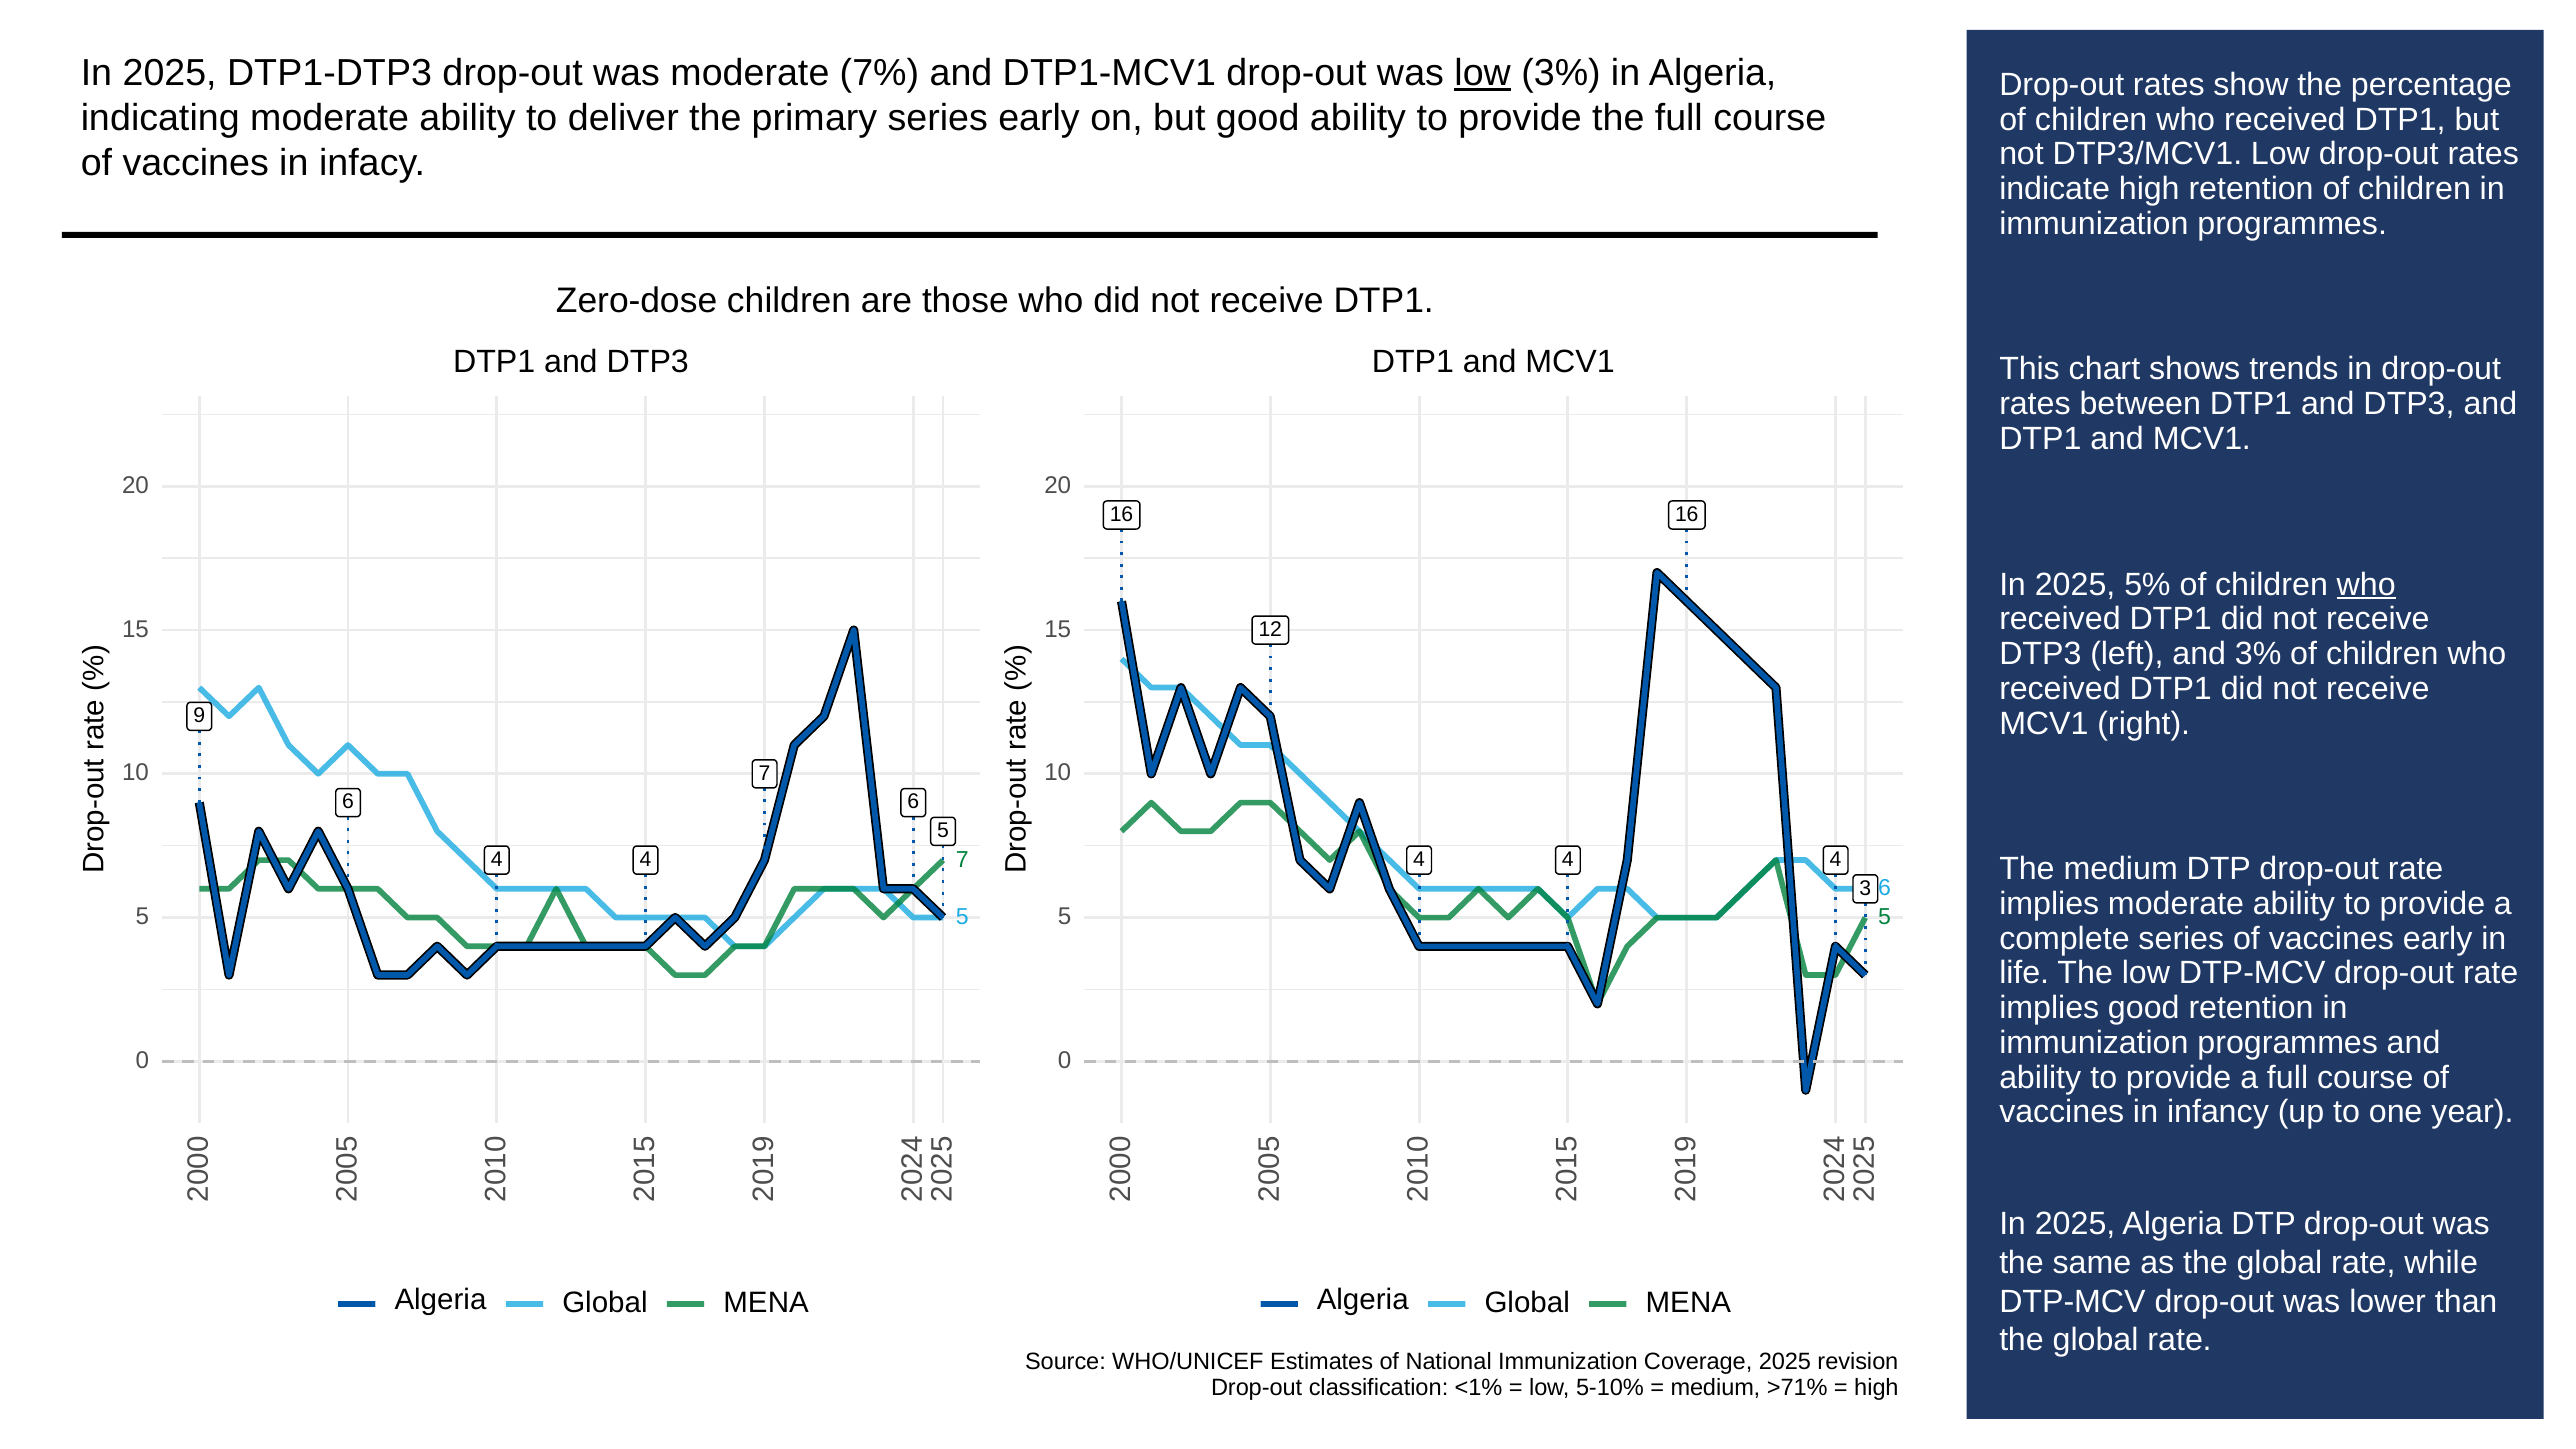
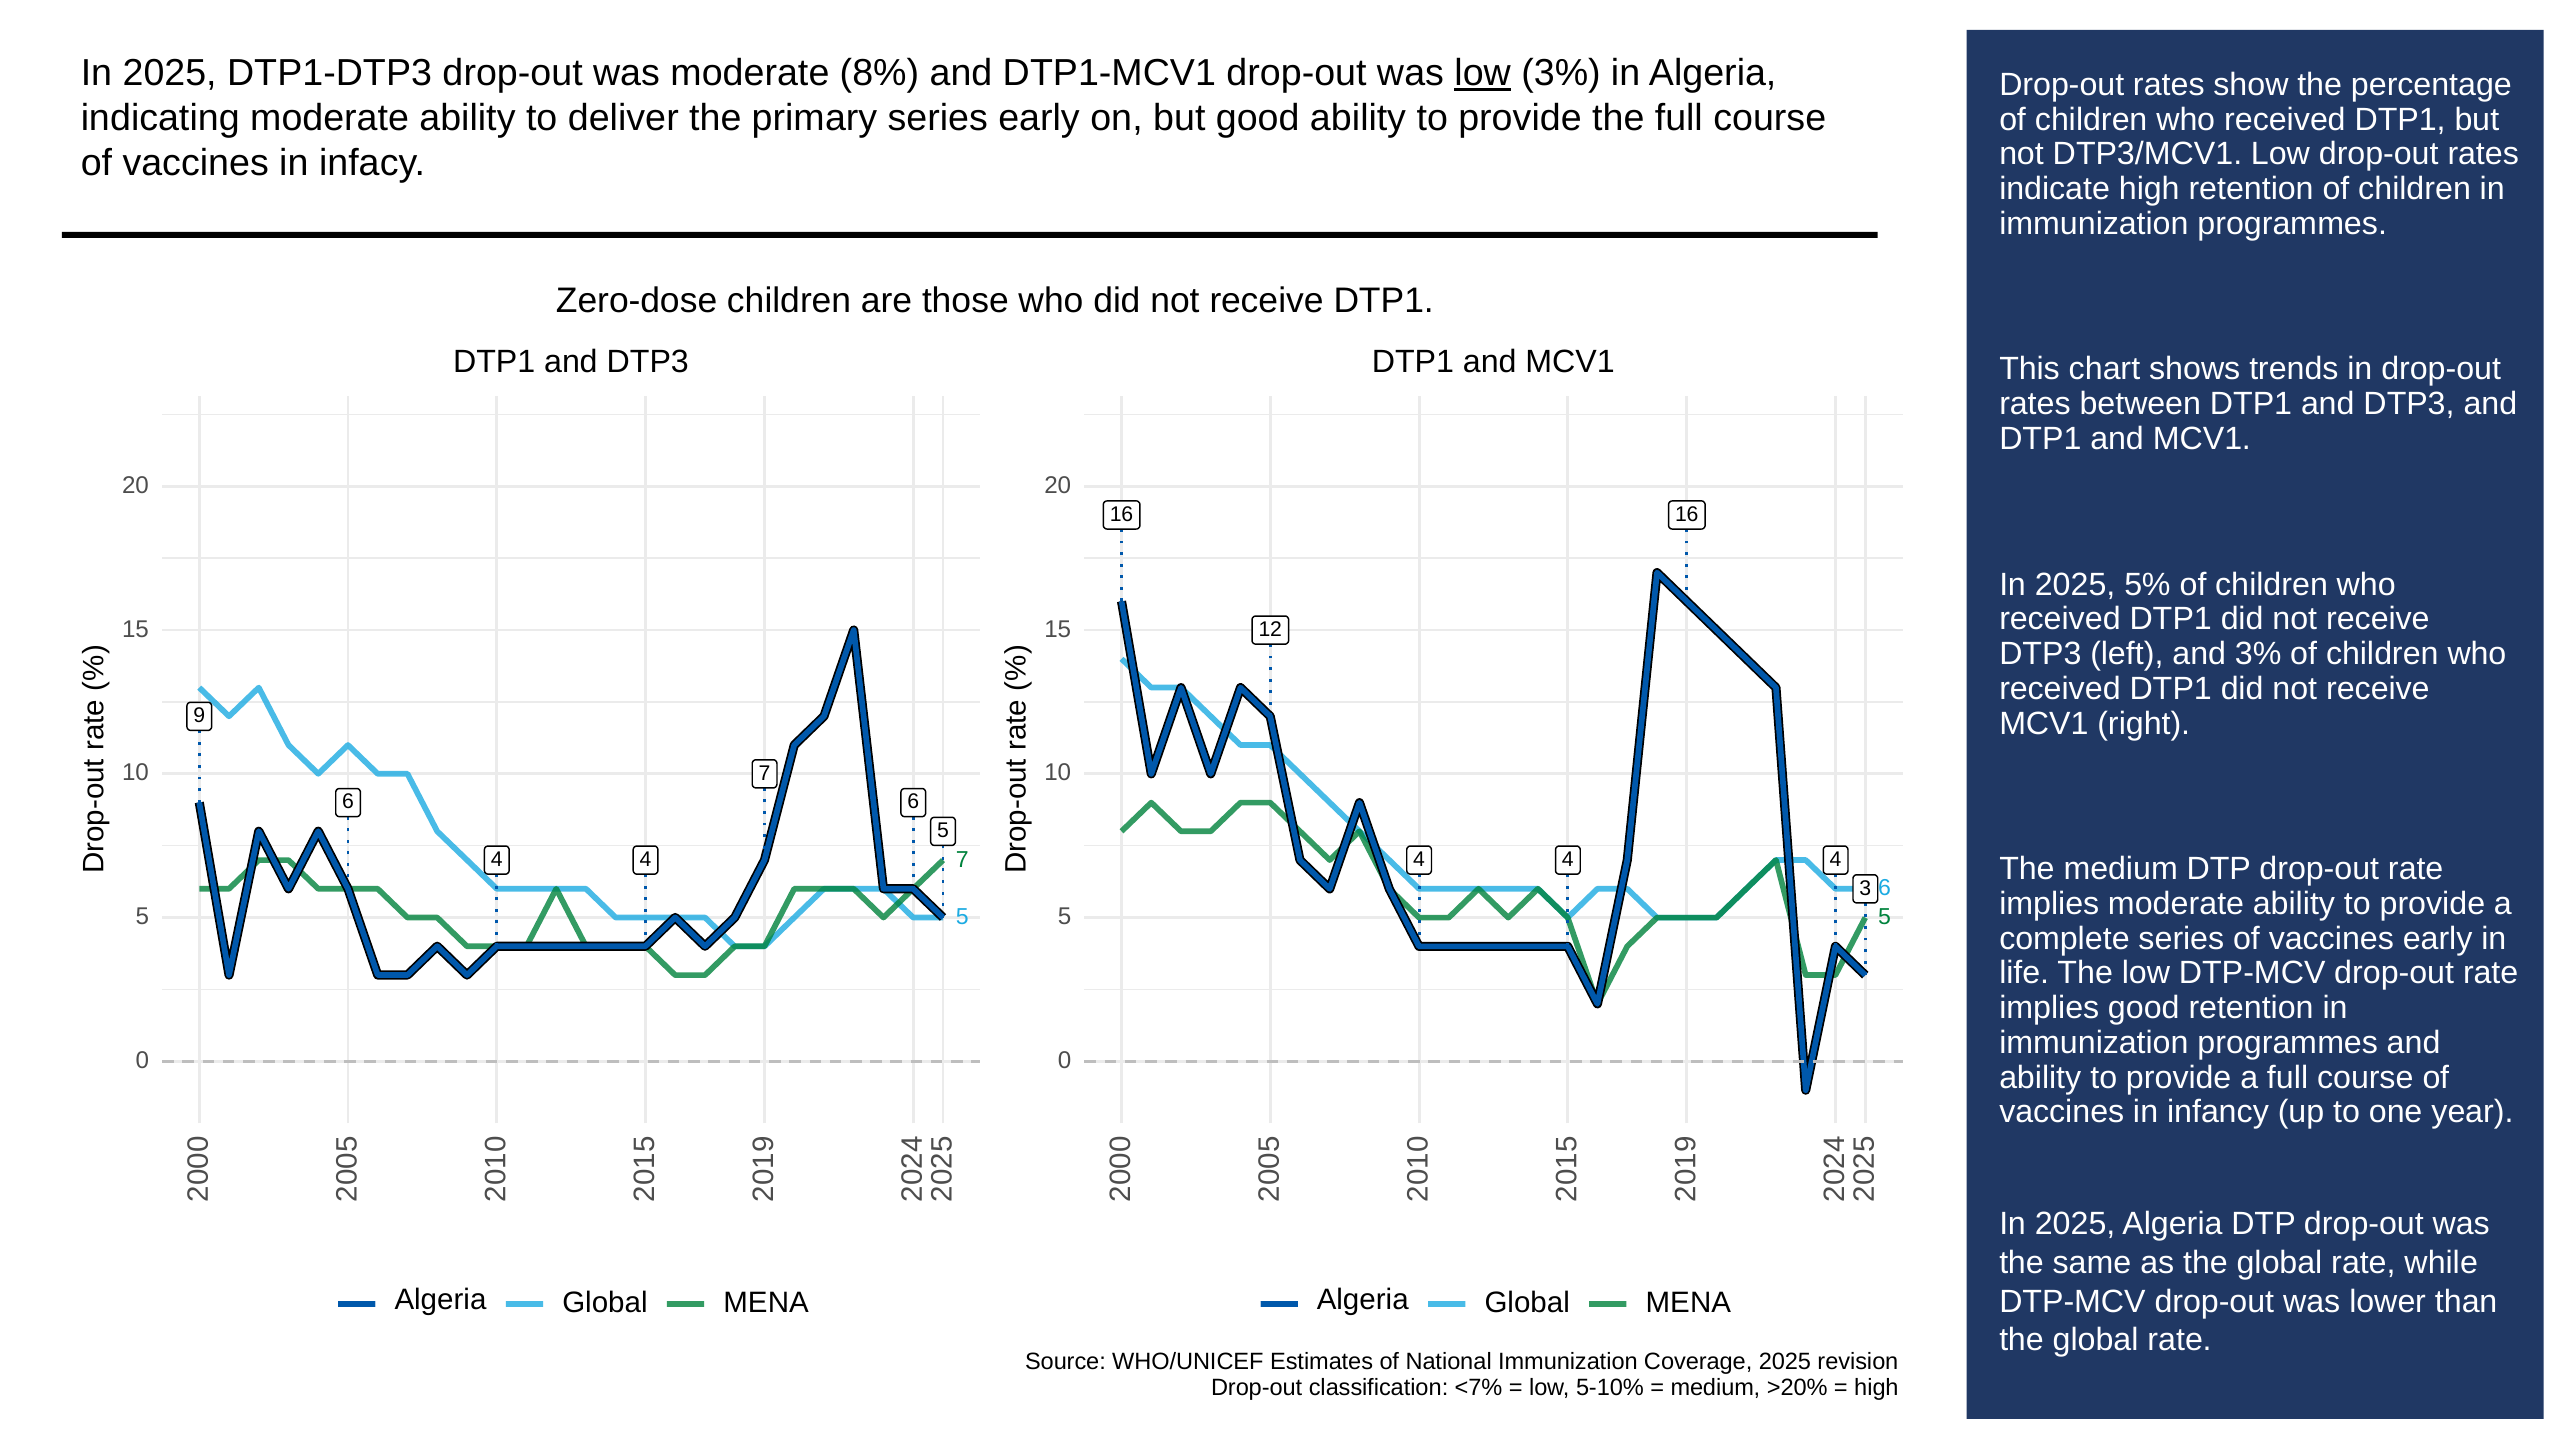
7%: 7% -> 8% (879, 73)
who underline: present -> none (2366, 584)
<1%: <1% -> <7% (1478, 1387)
>71%: >71% -> >20% (1797, 1387)
